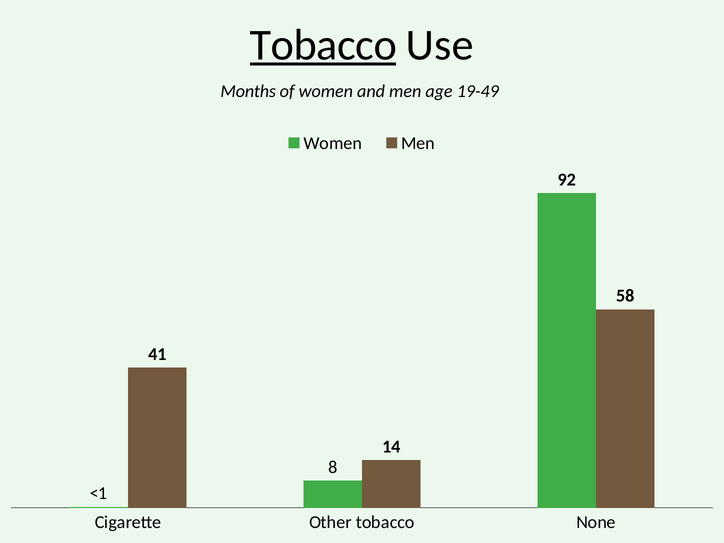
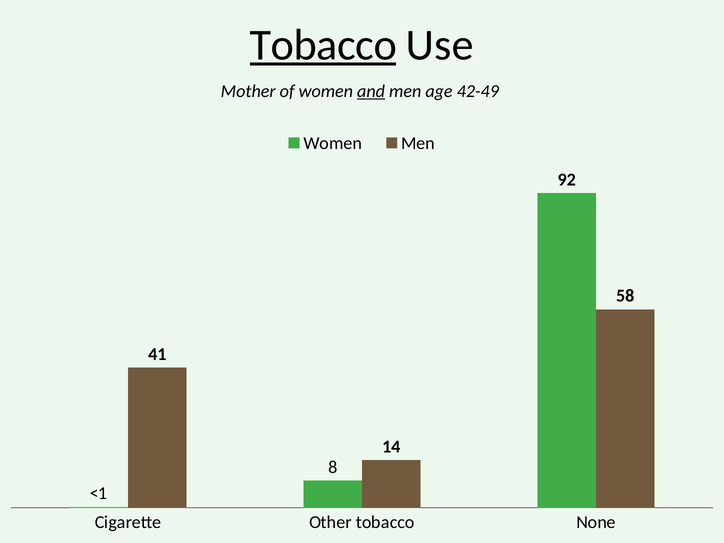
Months: Months -> Mother (248, 91)
and underline: none -> present (371, 91)
19-49: 19-49 -> 42-49 (478, 91)
